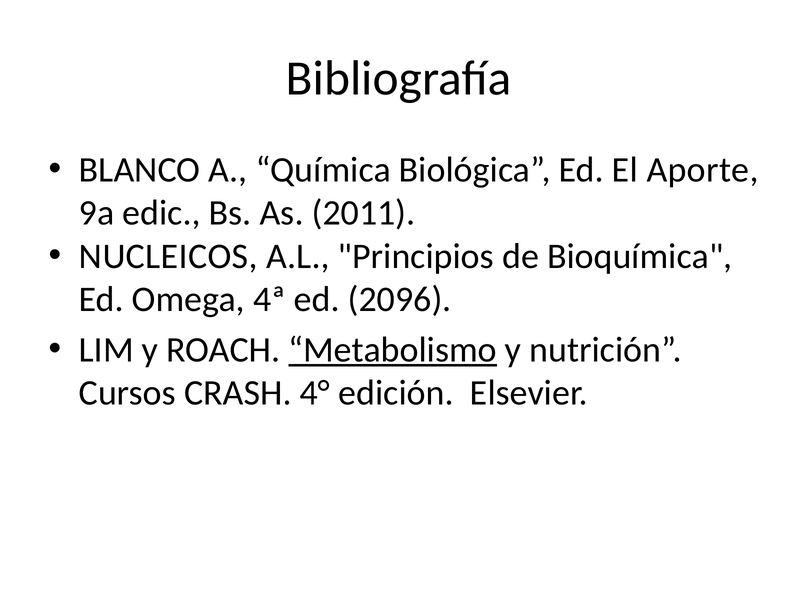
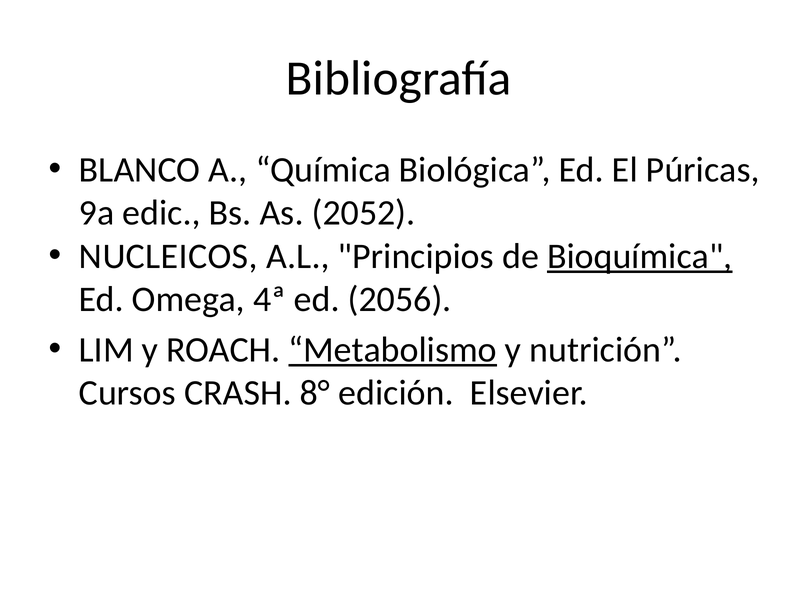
Aporte: Aporte -> Púricas (703, 170)
2011: 2011 -> 2052 (364, 213)
Bioquímica underline: none -> present (640, 256)
2096: 2096 -> 2056 (400, 299)
4°: 4° -> 8° (315, 393)
